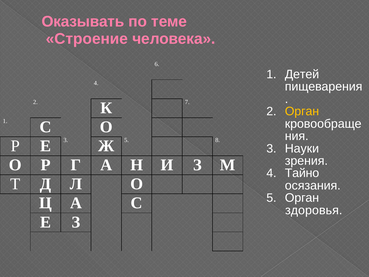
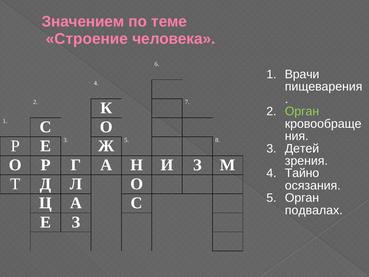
Оказывать: Оказывать -> Значением (83, 22)
Детей: Детей -> Врачи (302, 74)
Орган colour: yellow -> light green (302, 111)
Науки: Науки -> Детей (302, 148)
здоровья: здоровья -> подвалах (314, 210)
